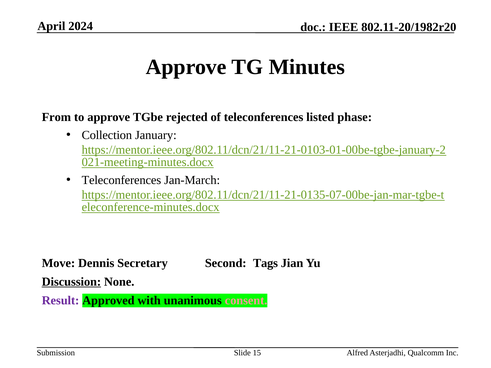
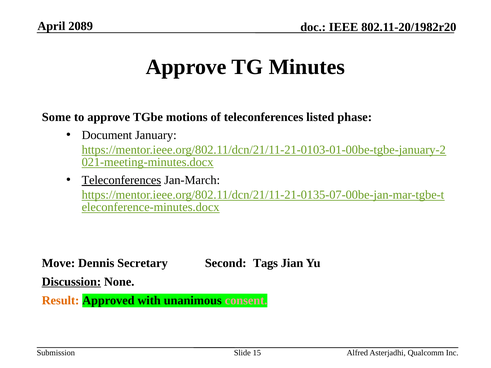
2024: 2024 -> 2089 (81, 26)
From: From -> Some (56, 117)
rejected: rejected -> motions (187, 117)
Collection: Collection -> Document (107, 135)
Teleconferences underline: none -> present (121, 180)
Result colour: purple -> orange (60, 301)
